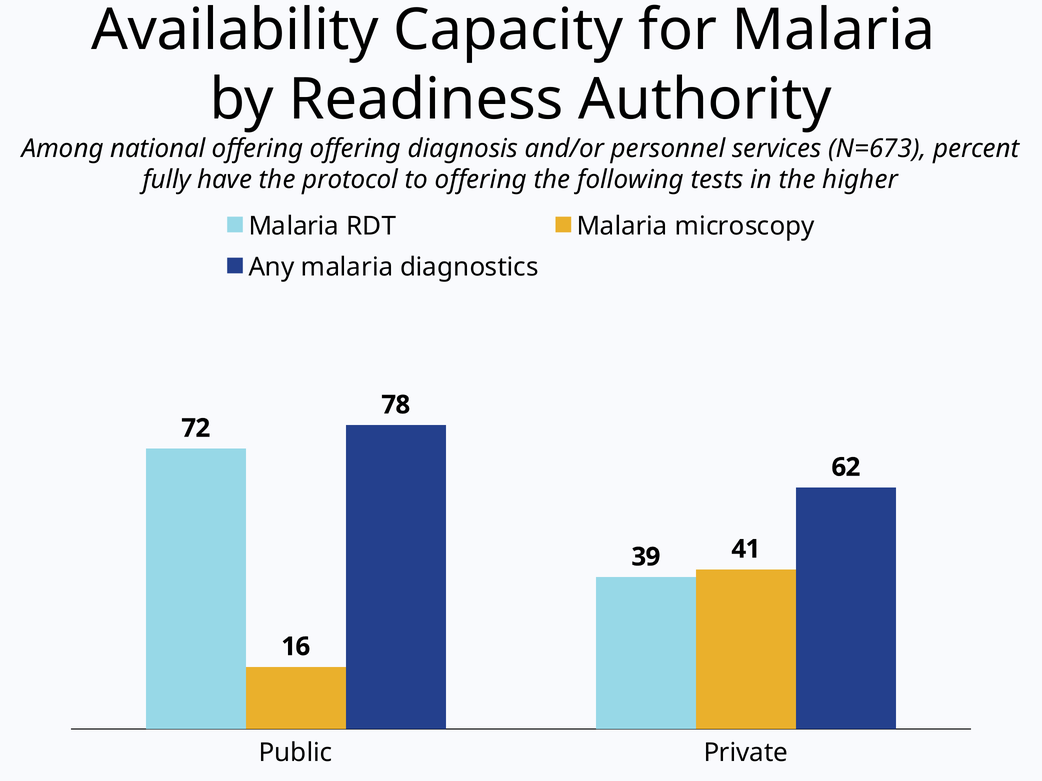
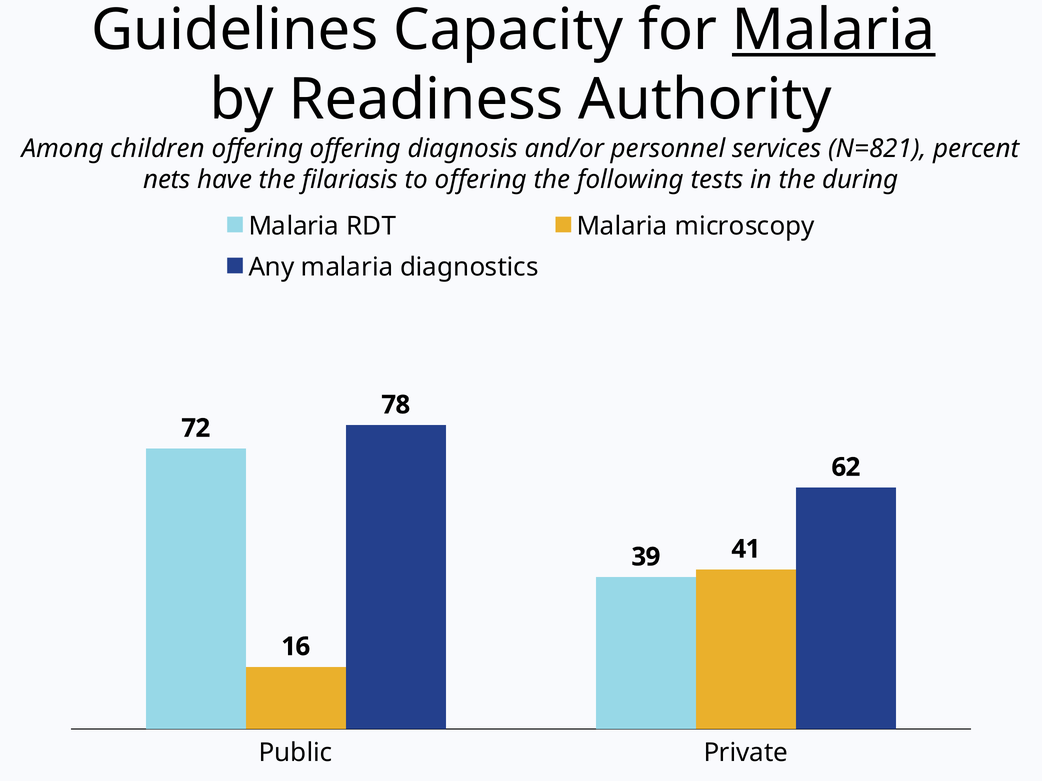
Availability: Availability -> Guidelines (235, 30)
Malaria underline: none -> present (834, 30)
national: national -> children (158, 149)
N=673: N=673 -> N=821 (877, 149)
fully: fully -> nets (167, 180)
protocol: protocol -> filariasis (350, 180)
higher: higher -> during (860, 180)
